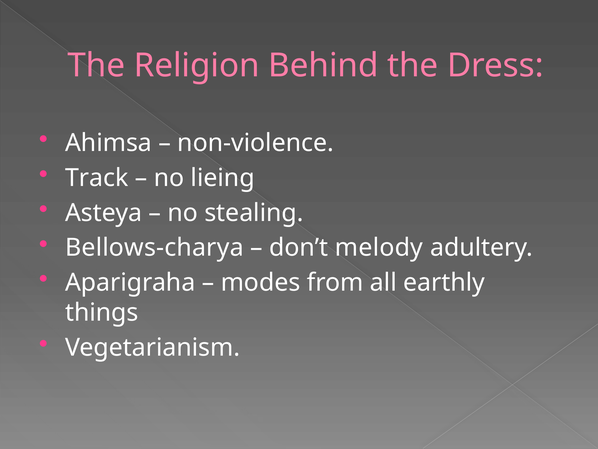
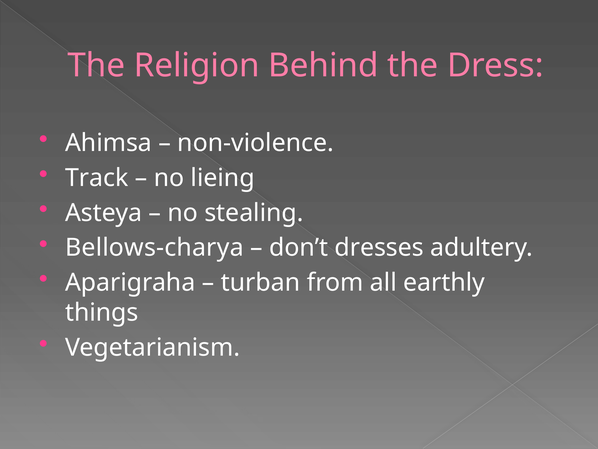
melody: melody -> dresses (379, 247)
modes: modes -> turban (260, 282)
